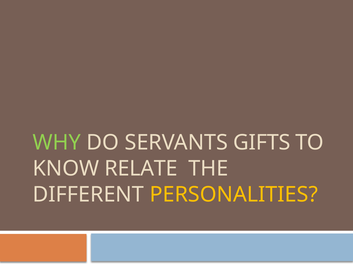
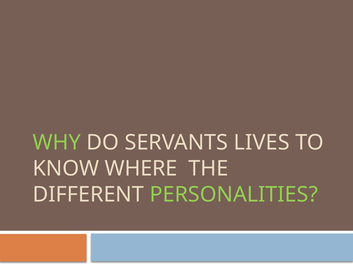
GIFTS: GIFTS -> LIVES (262, 142)
RELATE: RELATE -> WHERE (141, 168)
PERSONALITIES colour: yellow -> light green (234, 194)
